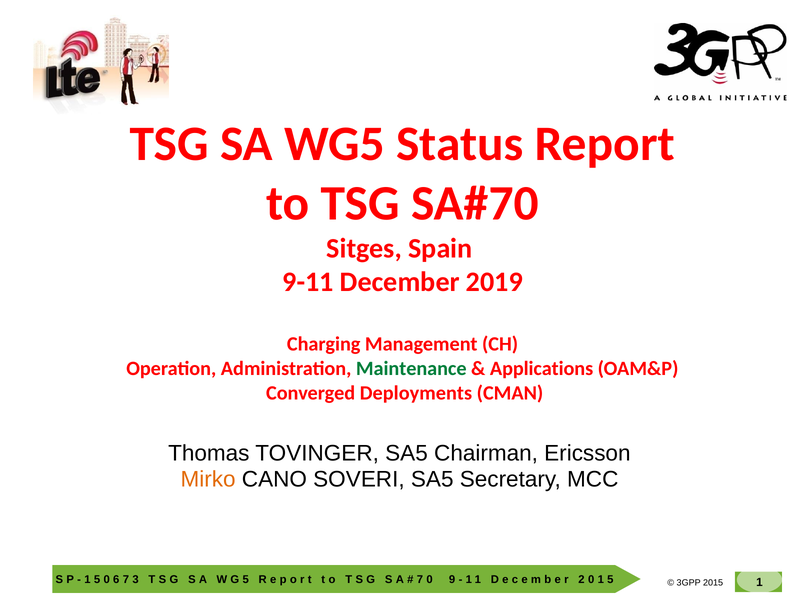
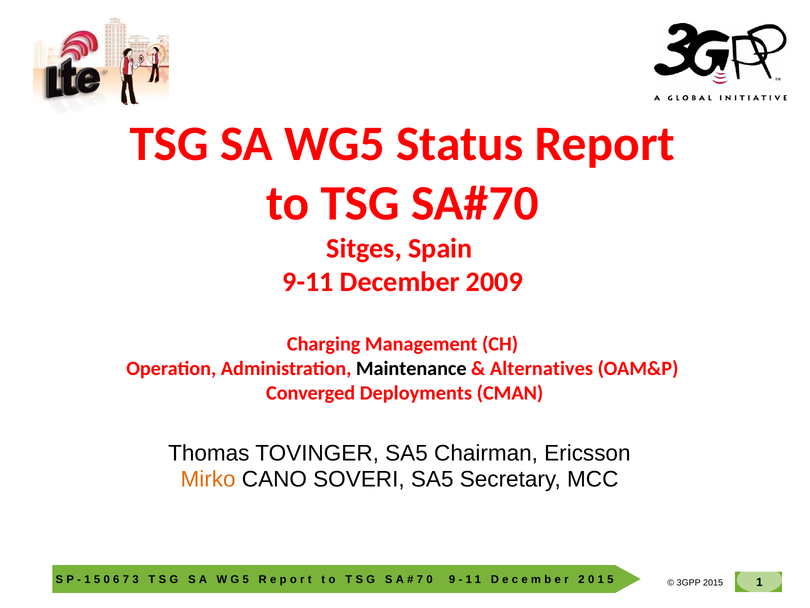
2019: 2019 -> 2009 (494, 282)
Maintenance colour: green -> black (411, 368)
Applications: Applications -> Alternatives (542, 368)
